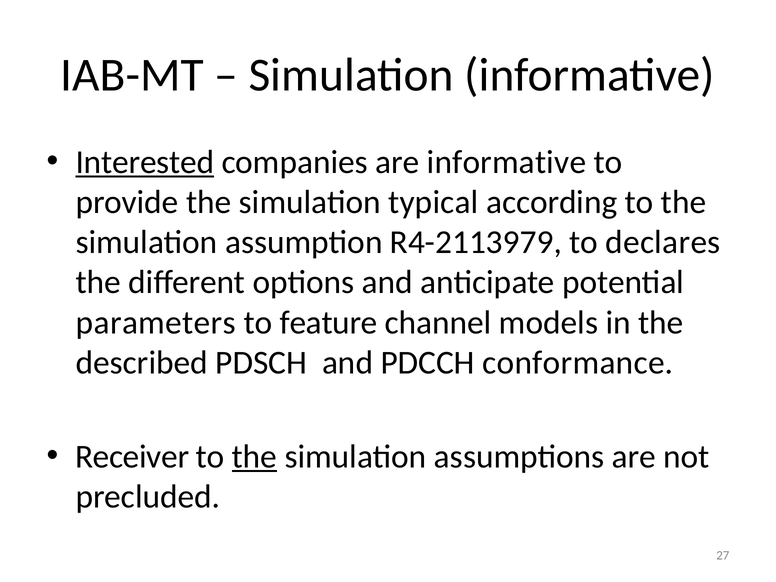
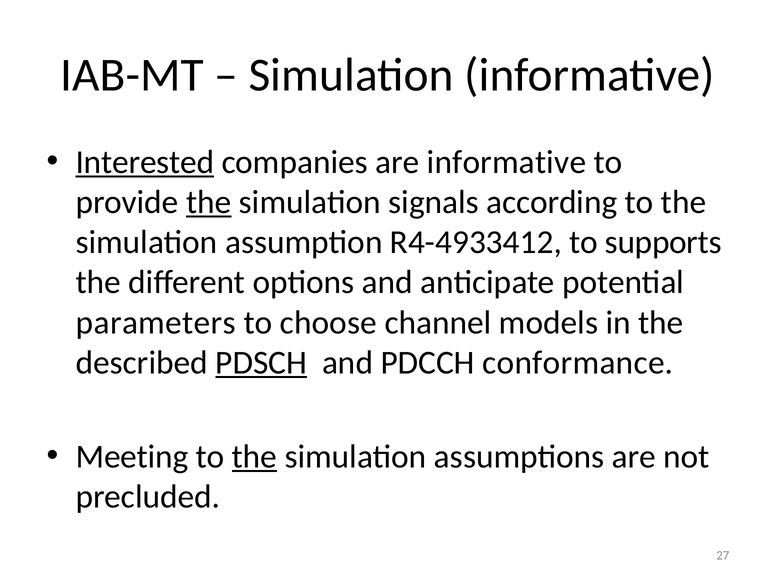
the underline: none -> present (209, 202)
typical: typical -> signals (434, 202)
R4-2113979: R4-2113979 -> R4-4933412 (476, 242)
declares: declares -> supports (663, 242)
feature: feature -> choose (328, 323)
PDSCH underline: none -> present (261, 363)
Receiver: Receiver -> Meeting (132, 457)
